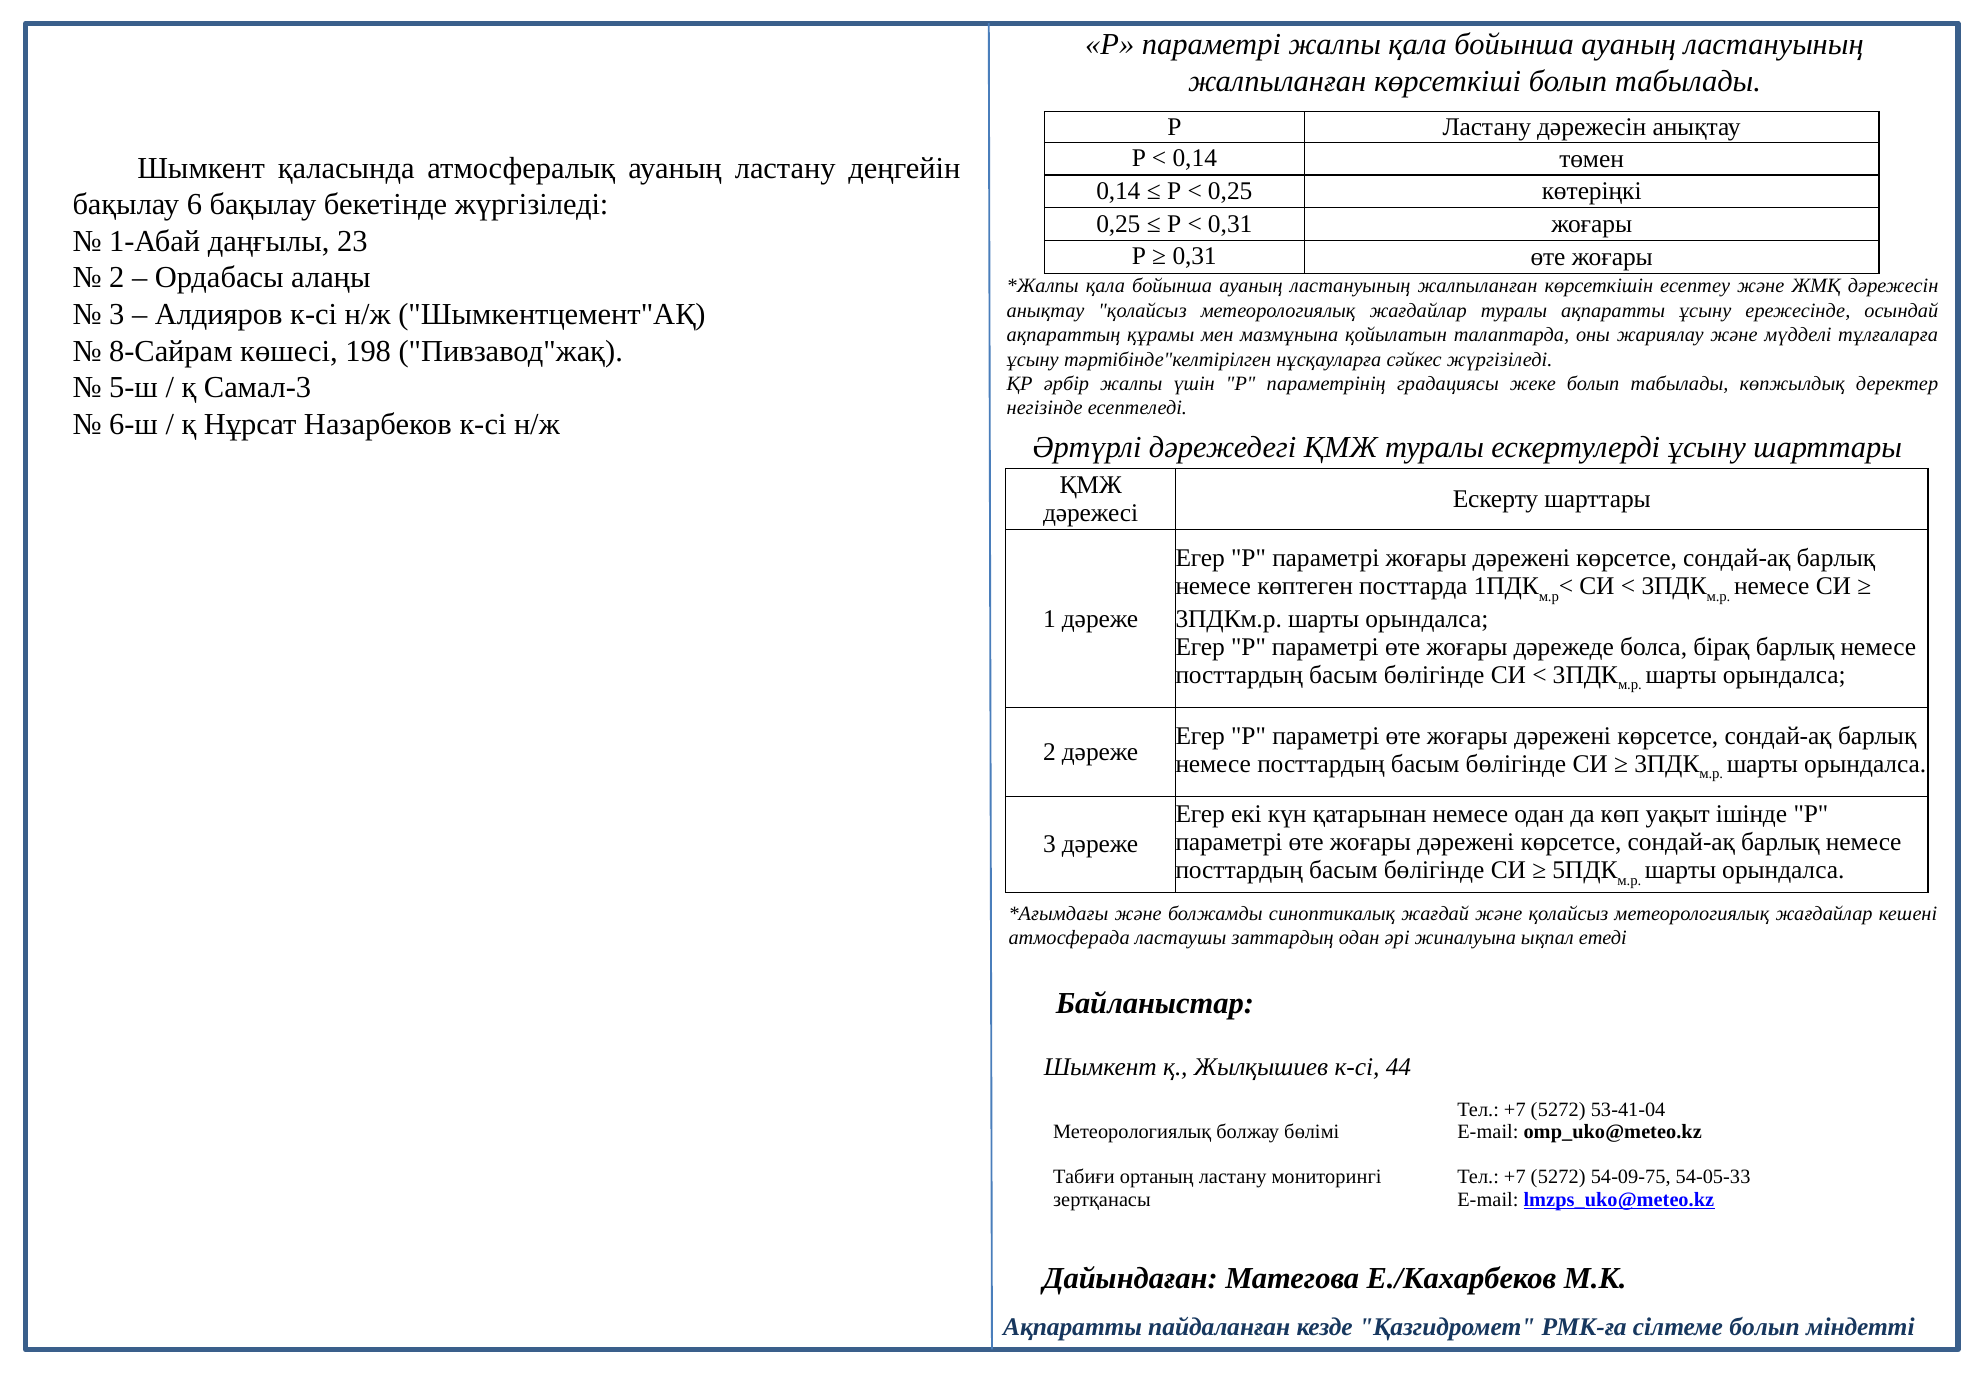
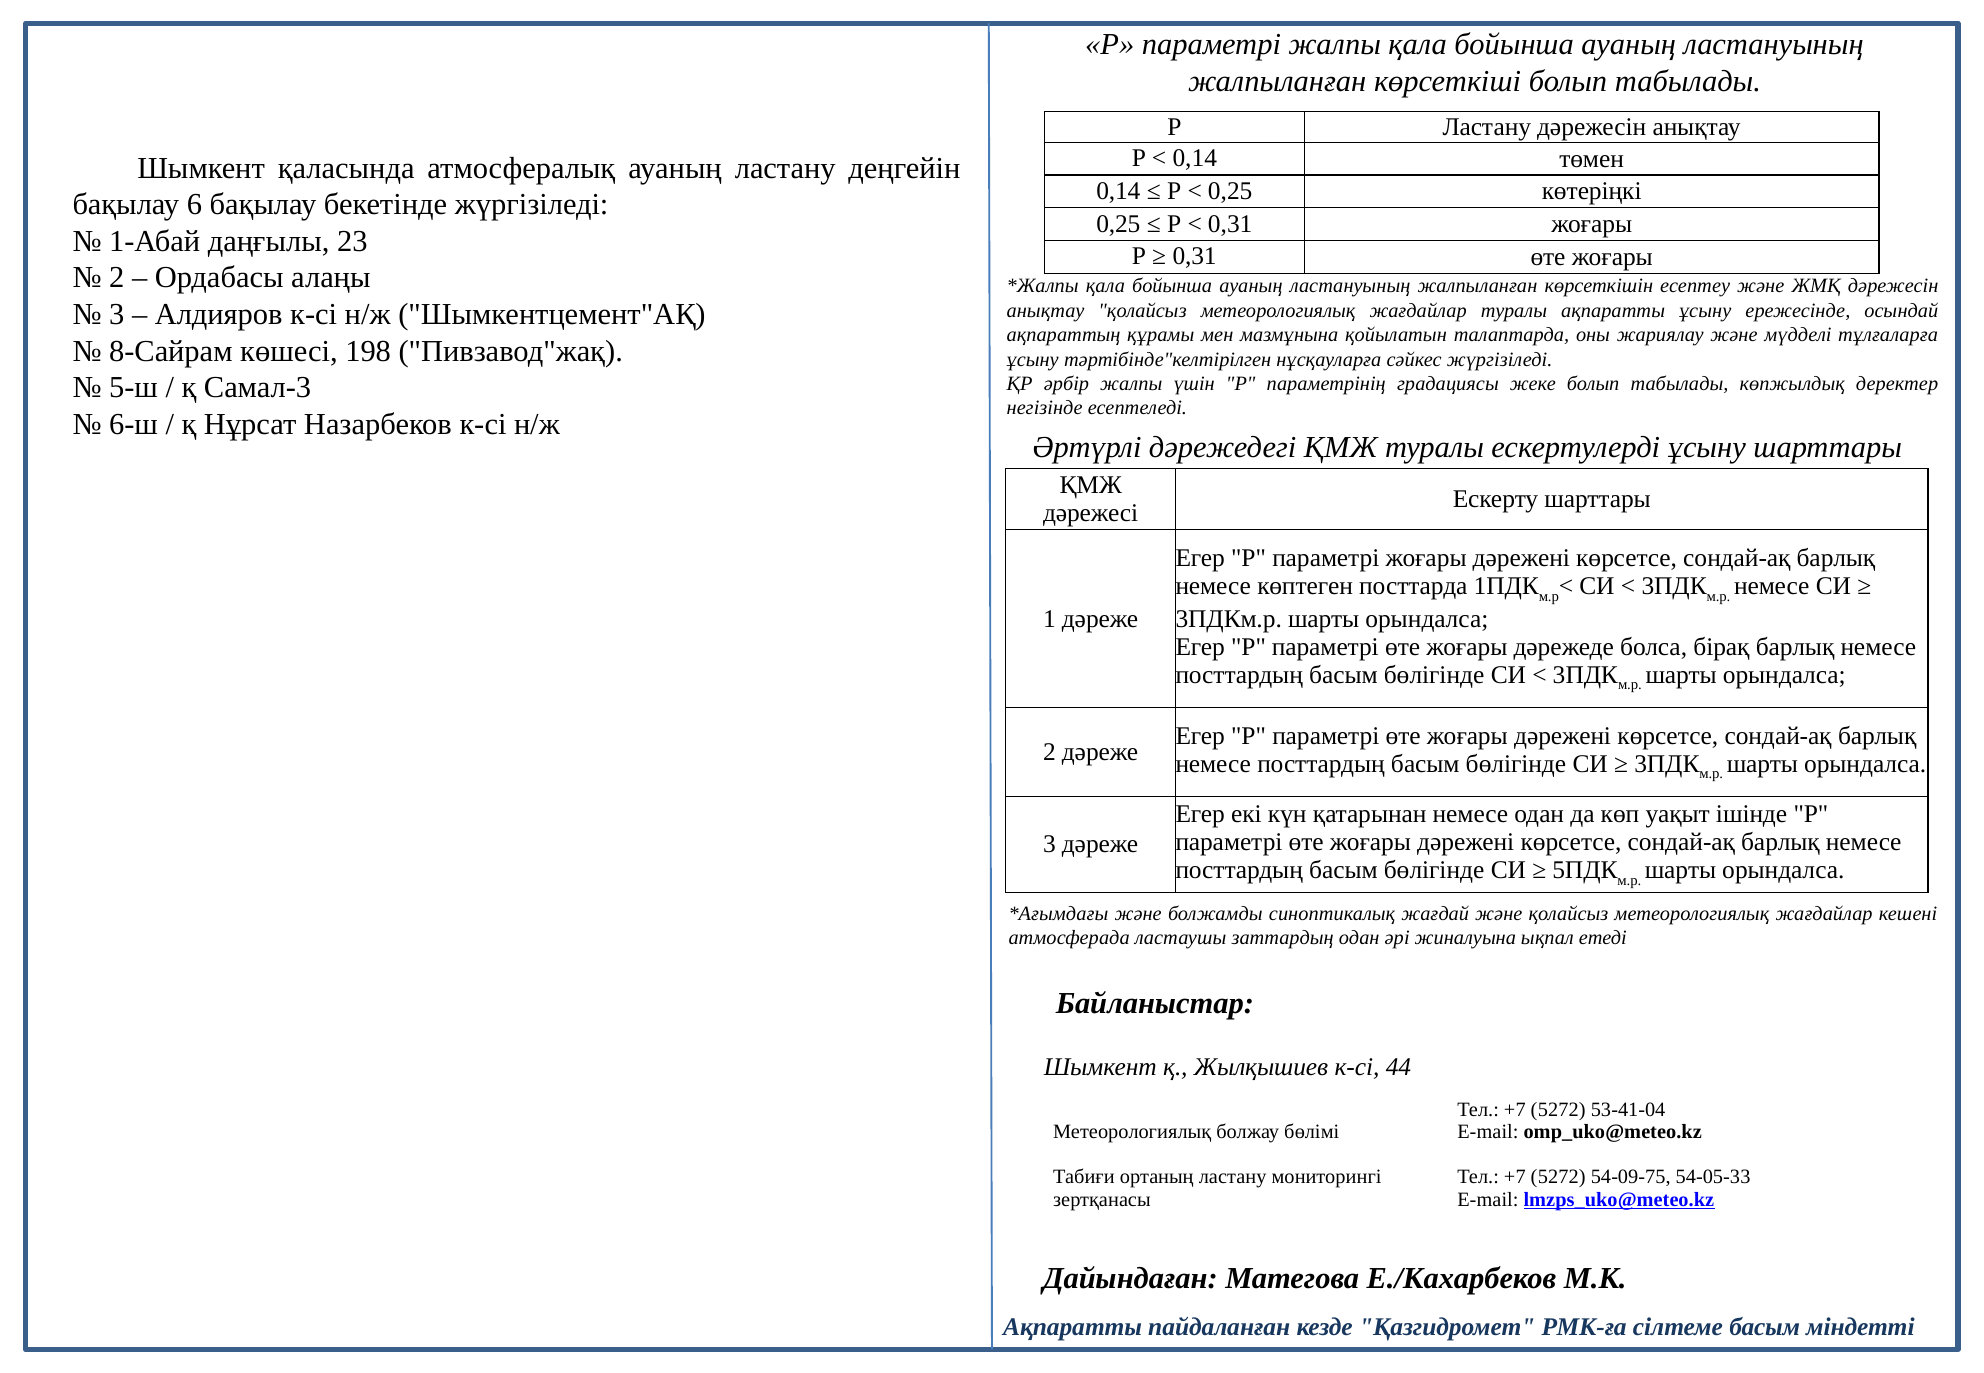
сілтеме болып: болып -> басым (1765, 1328)
